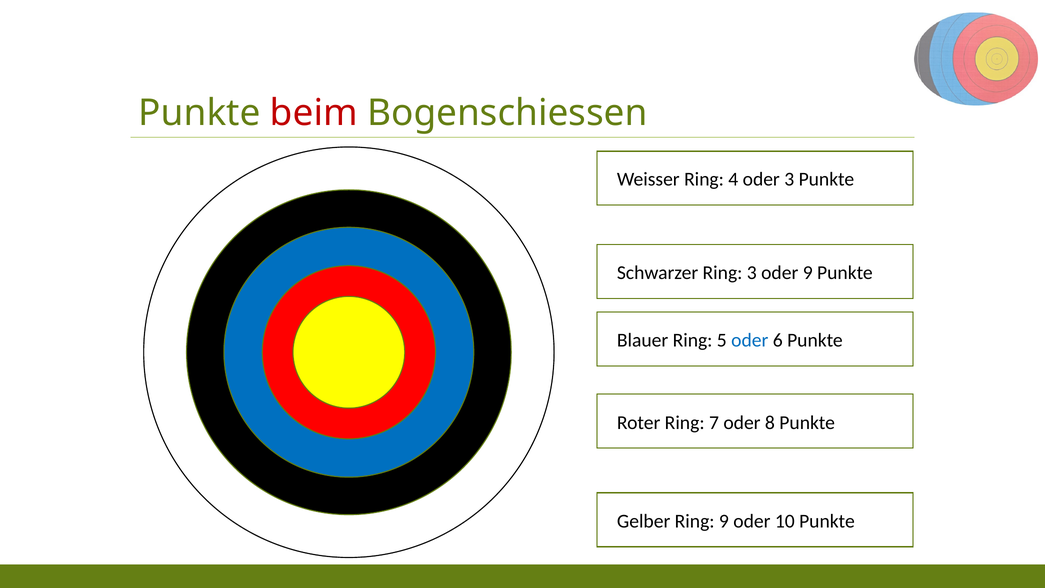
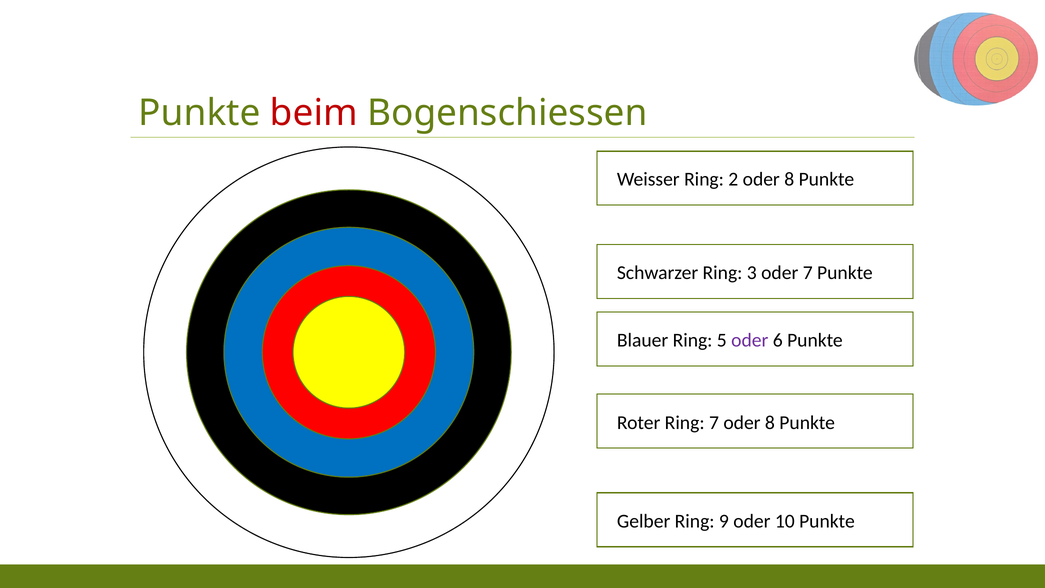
4: 4 -> 2 (733, 179)
3: 3 -> 8 (789, 179)
oder 9: 9 -> 7 (808, 273)
oder colour: blue -> purple (750, 340)
